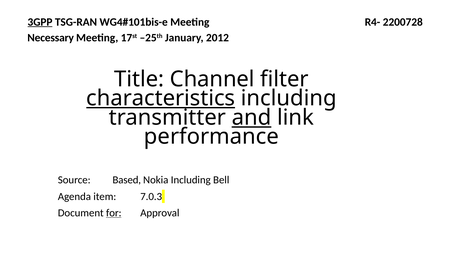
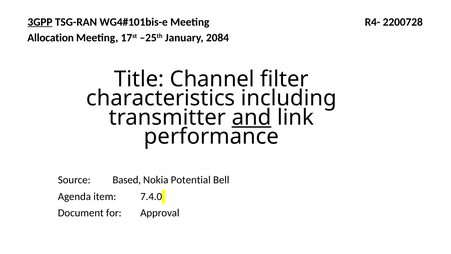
Necessary: Necessary -> Allocation (51, 38)
2012: 2012 -> 2084 (217, 38)
characteristics underline: present -> none (161, 98)
Nokia Including: Including -> Potential (191, 180)
7.0.3: 7.0.3 -> 7.4.0 (151, 196)
for underline: present -> none (114, 213)
